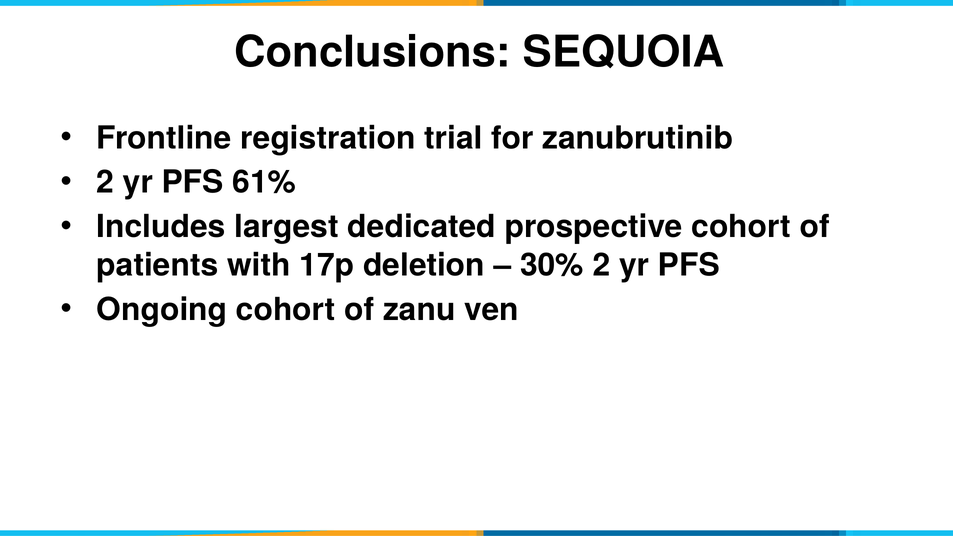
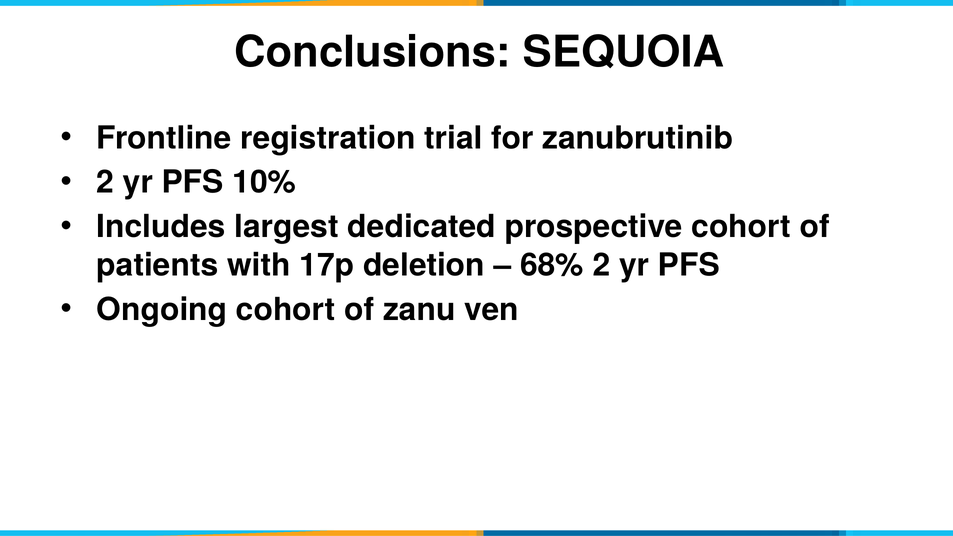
61%: 61% -> 10% (264, 183)
30%: 30% -> 68% (552, 265)
